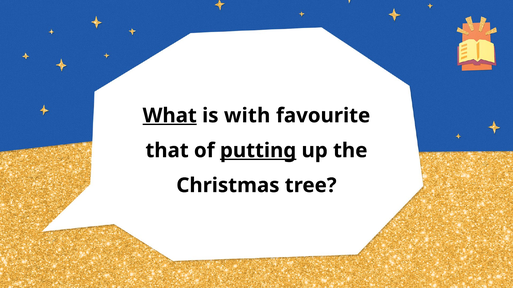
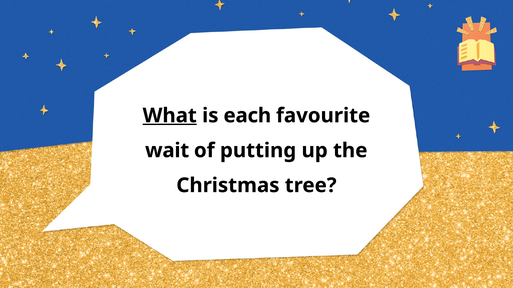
with: with -> each (247, 116)
that: that -> wait (167, 151)
putting underline: present -> none (258, 151)
